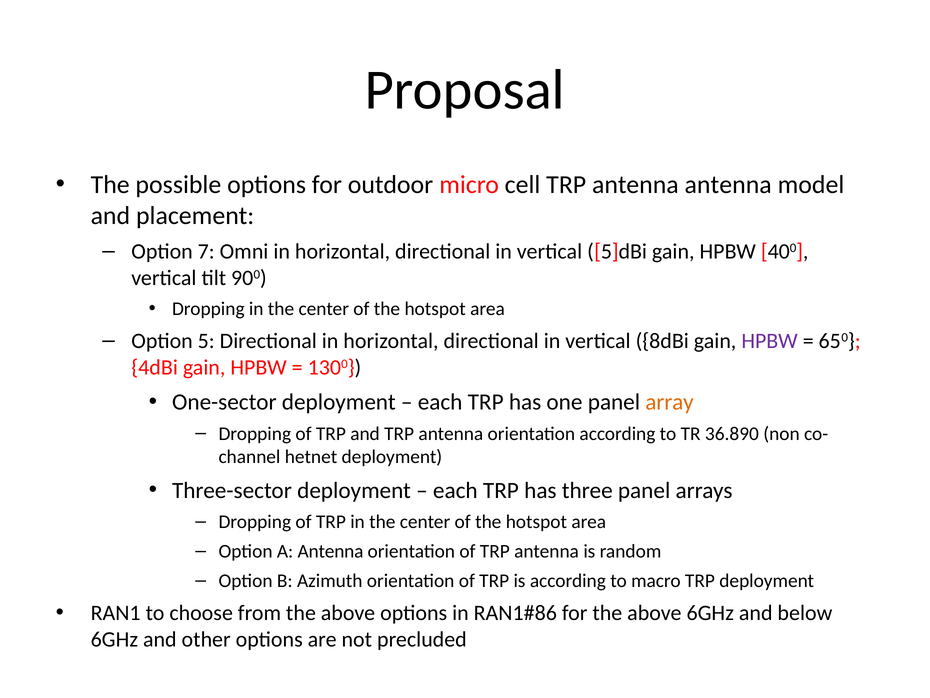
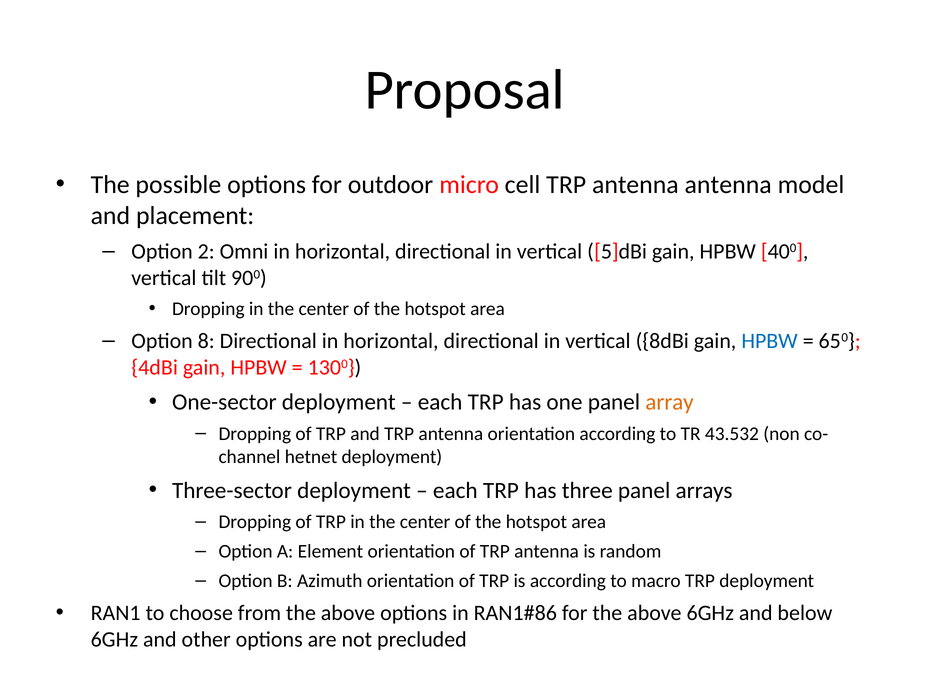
7: 7 -> 2 (206, 251)
5: 5 -> 8 (206, 341)
HPBW colour: purple -> blue (770, 341)
36.890: 36.890 -> 43.532 (732, 433)
A Antenna: Antenna -> Element (330, 551)
